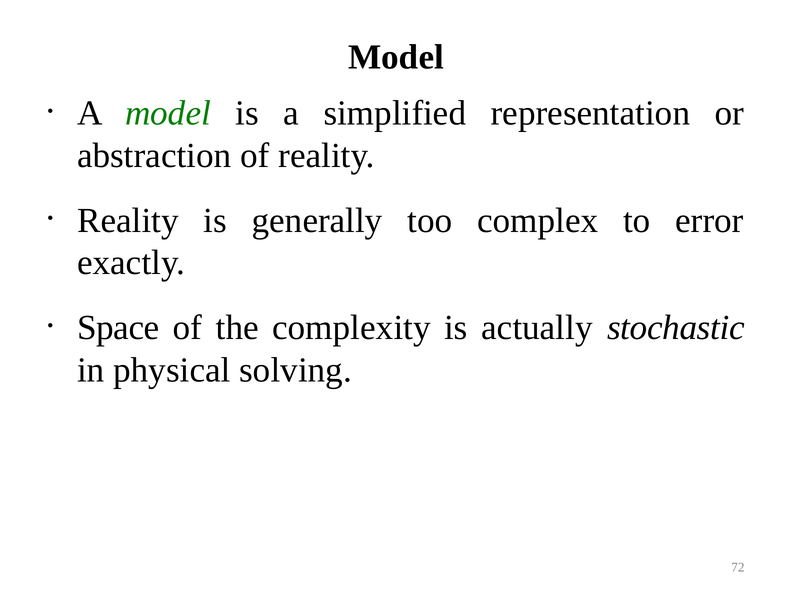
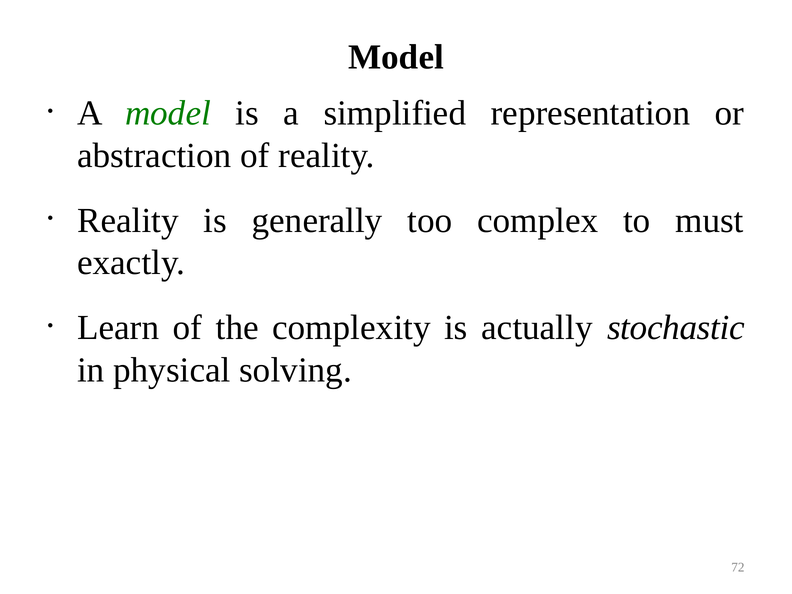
error: error -> must (710, 220)
Space: Space -> Learn (118, 328)
